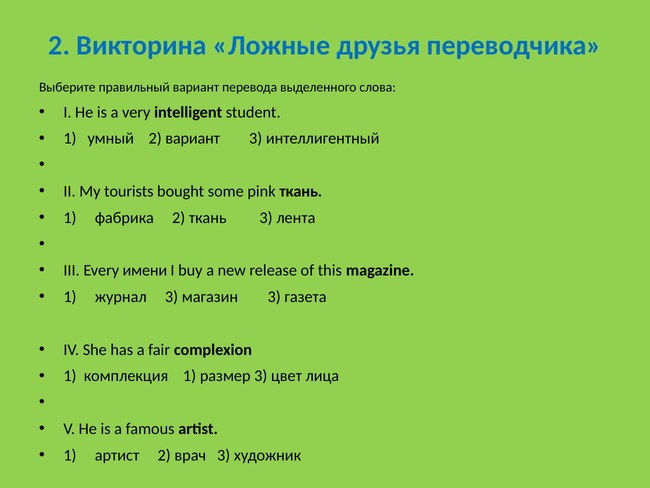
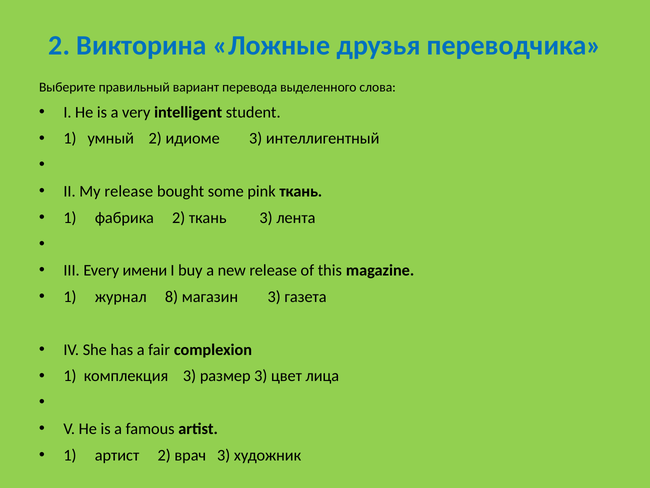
2 вариант: вариант -> идиоме (193, 138)
My tourists: tourists -> release (129, 191)
журнал 3: 3 -> 8 (172, 297)
комплекция 1: 1 -> 3 (190, 376)
